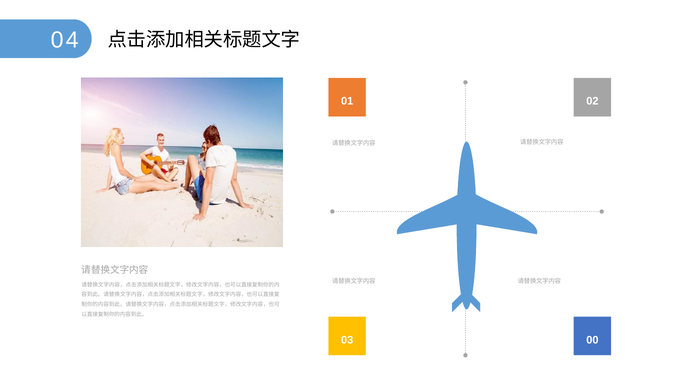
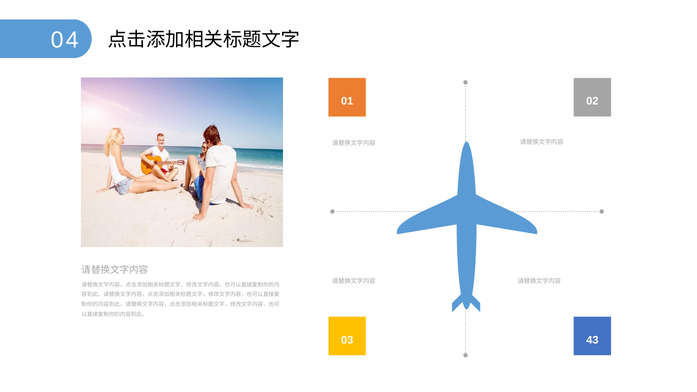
00: 00 -> 43 (592, 340)
